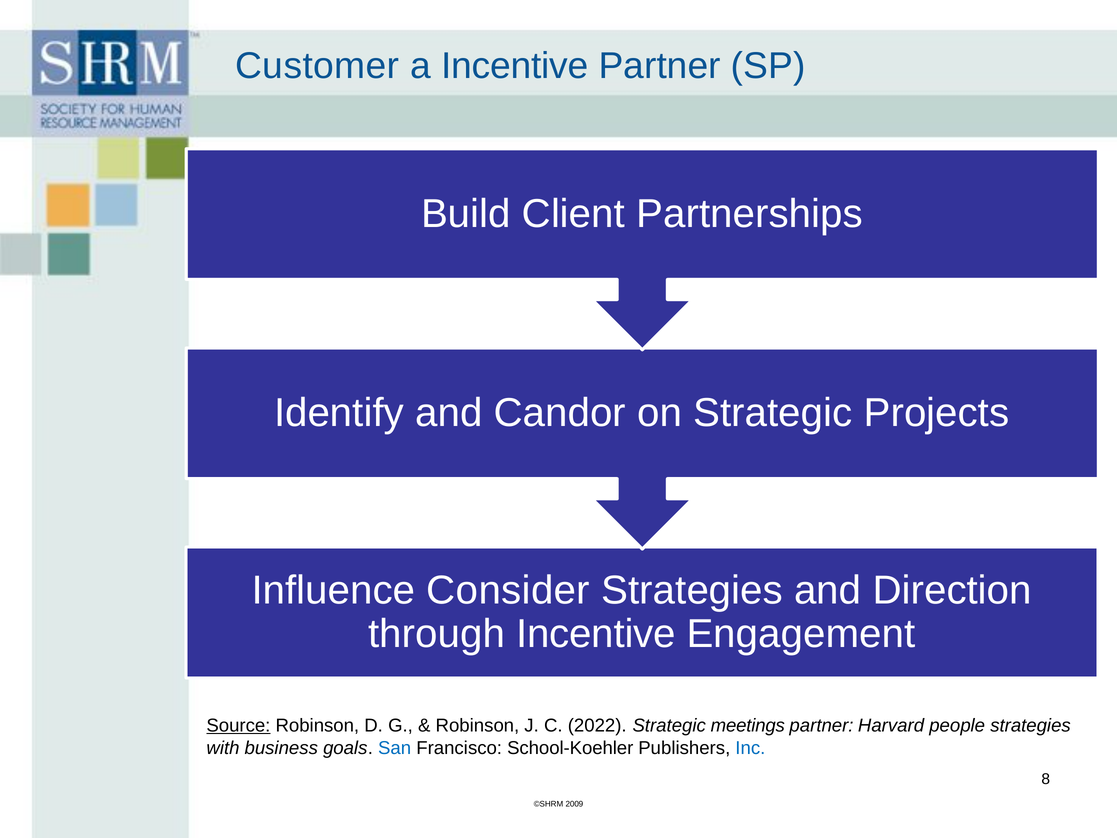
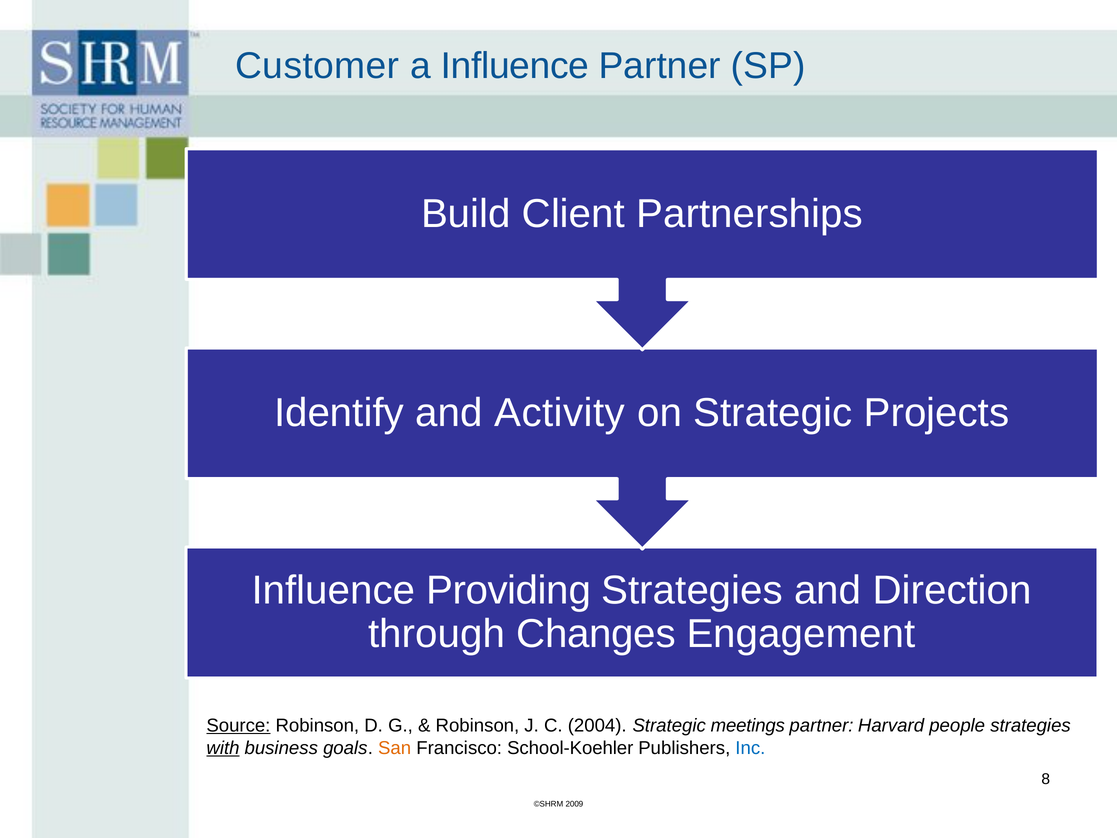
a Incentive: Incentive -> Influence (515, 66)
Candor: Candor -> Activity (560, 413)
Consider: Consider -> Providing (509, 590)
Incentive: Incentive -> Changes (596, 634)
2022: 2022 -> 2004 (597, 725)
with underline: none -> present (223, 748)
San colour: blue -> orange (395, 748)
